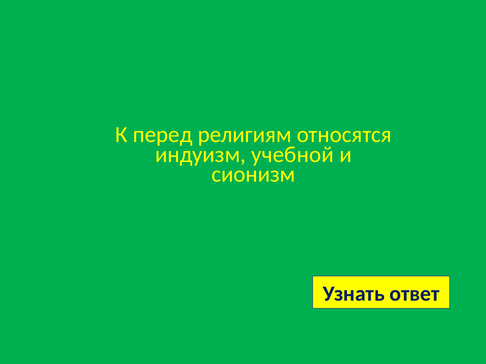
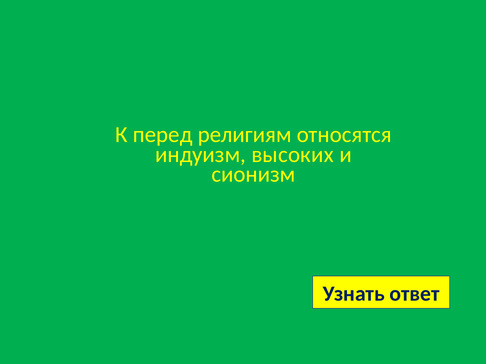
учебной: учебной -> высоких (293, 155)
